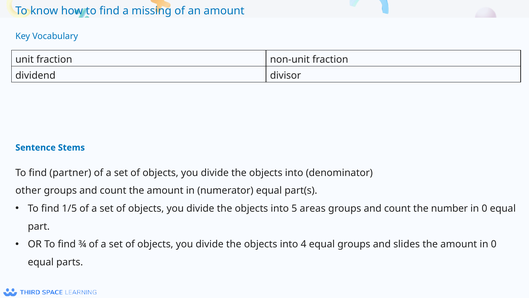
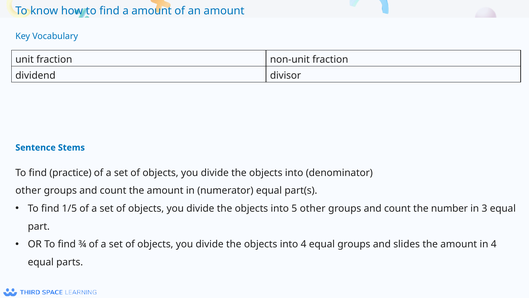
a missing: missing -> amount (152, 11)
partner: partner -> practice (70, 173)
5 areas: areas -> other (313, 208)
0: 0 -> 3 (484, 208)
amount in 0: 0 -> 4 (494, 244)
